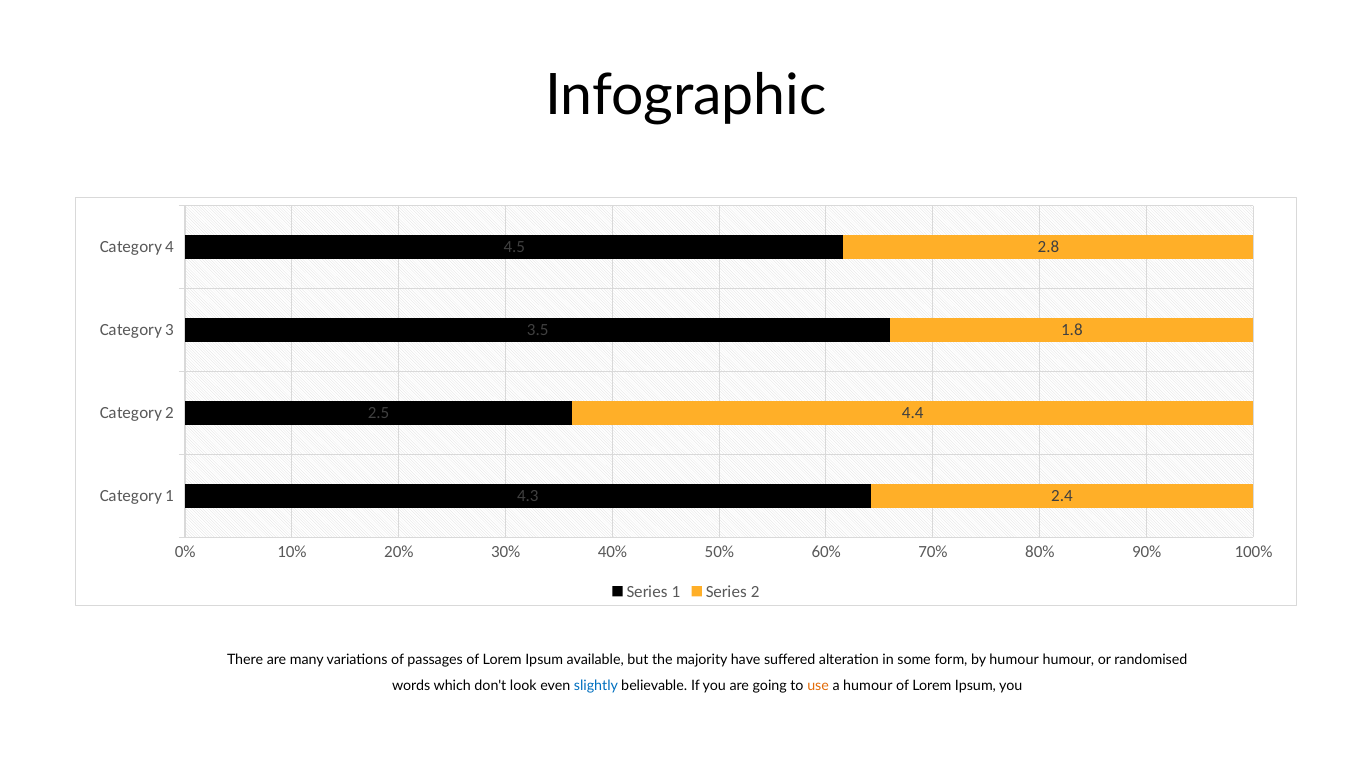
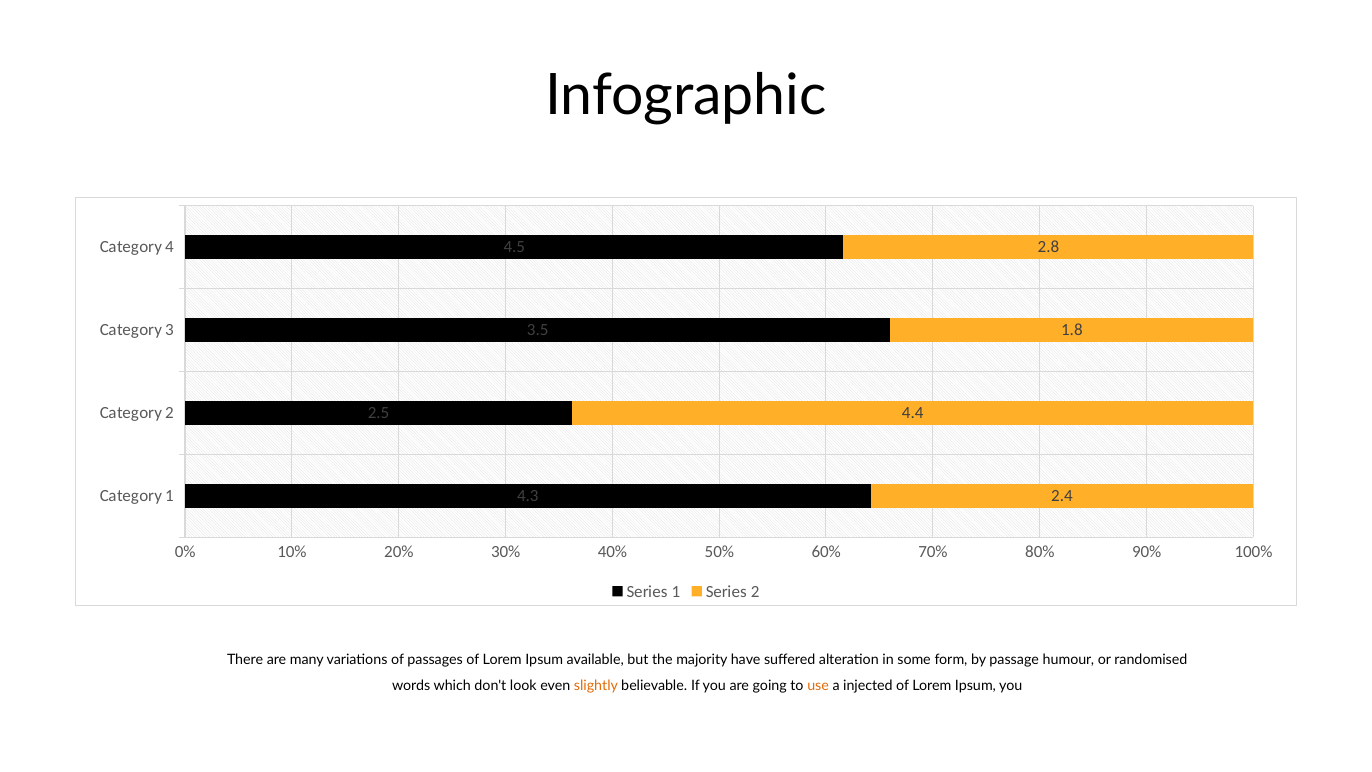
by humour: humour -> passage (1014, 660)
slightly colour: blue -> orange (596, 686)
a humour: humour -> injected (868, 686)
